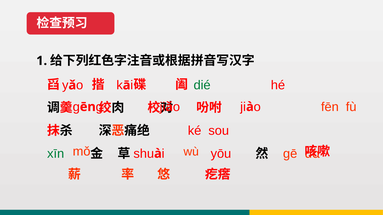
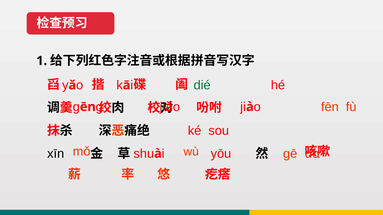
xīn colour: green -> black (56, 154)
